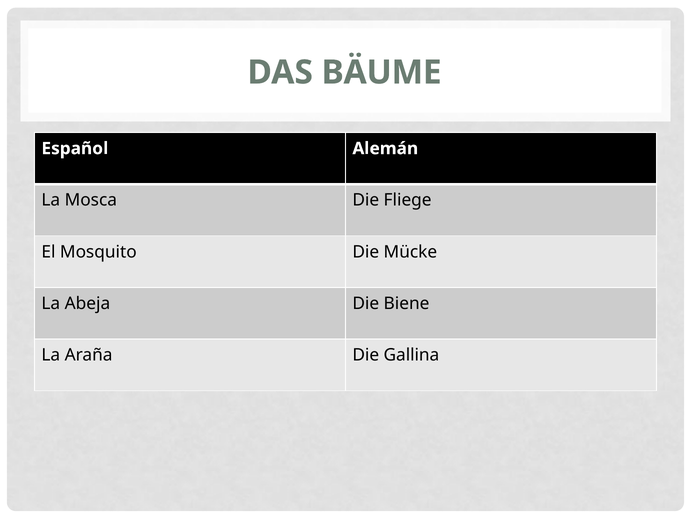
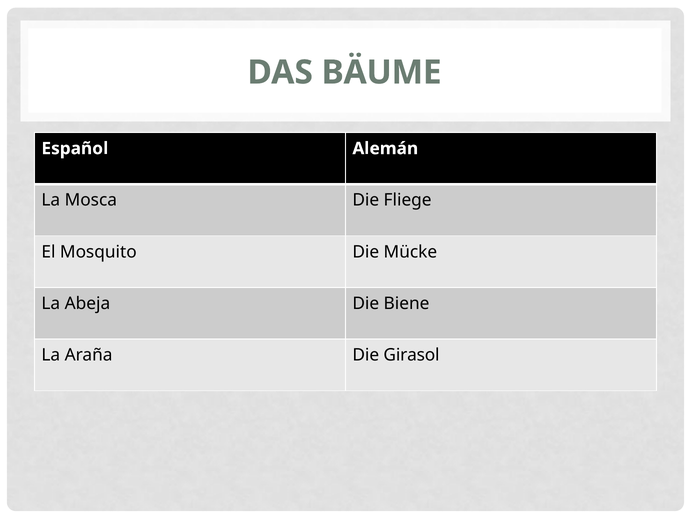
Gallina: Gallina -> Girasol (411, 355)
